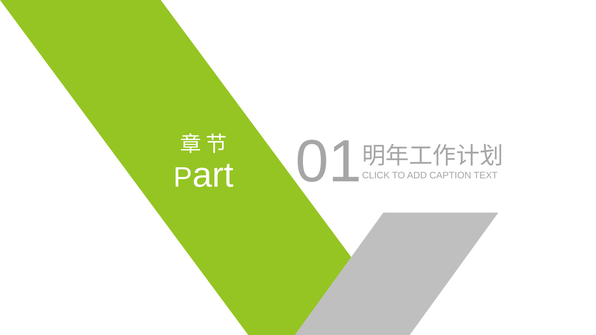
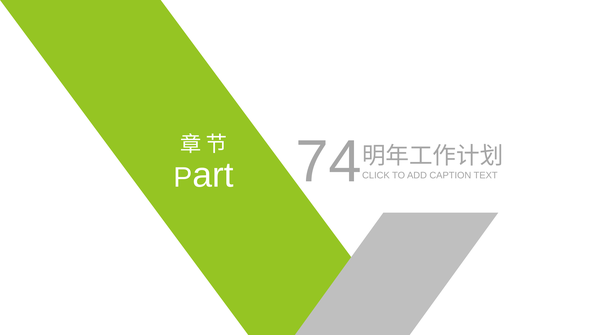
01: 01 -> 74 (329, 162)
